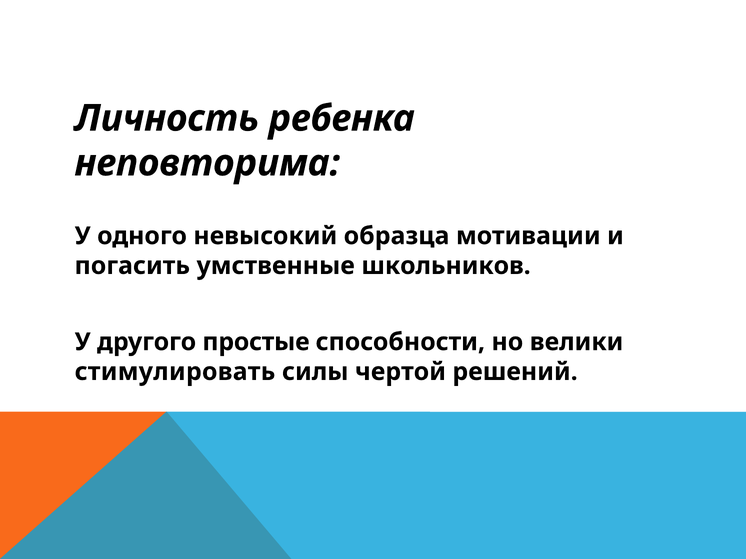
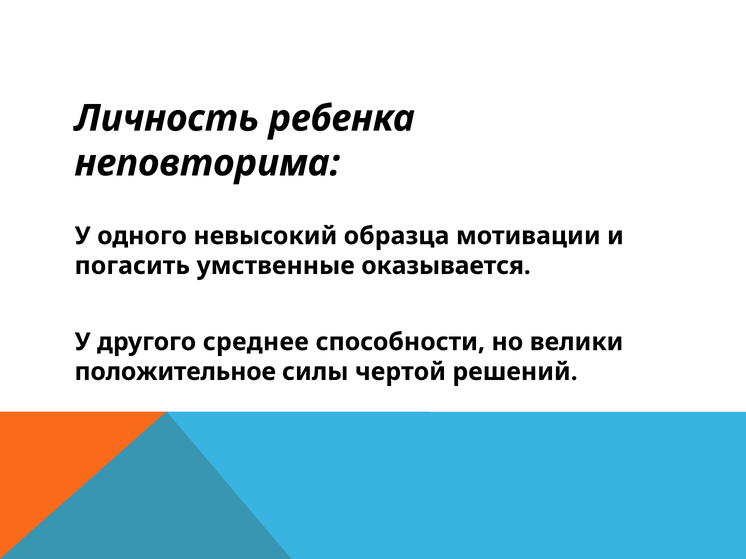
школьников: школьников -> оказывается (446, 266)
простые: простые -> среднее (256, 342)
стимулировать: стимулировать -> положительное (175, 372)
